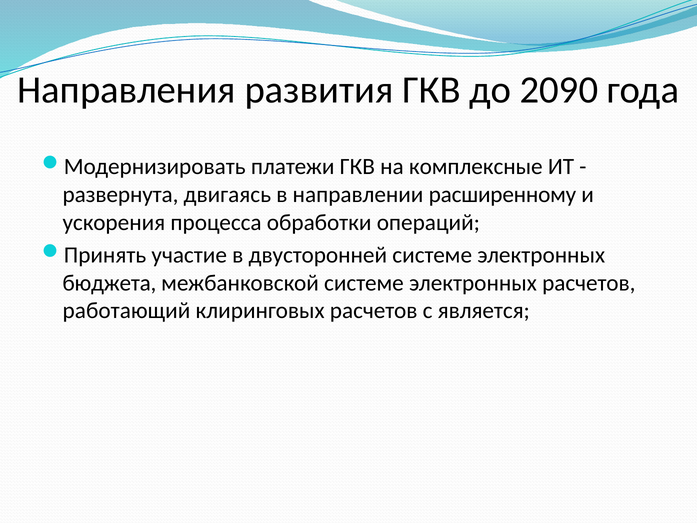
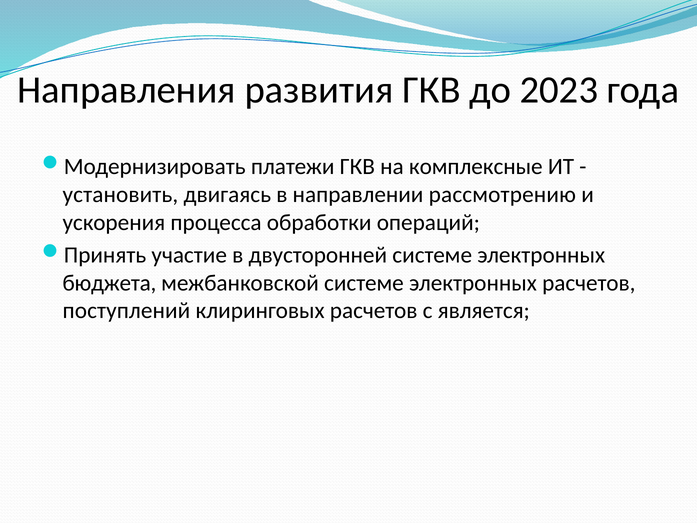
2090: 2090 -> 2023 (559, 90)
развернута: развернута -> установить (120, 194)
расширенному: расширенному -> рассмотрению (502, 194)
работающий: работающий -> поступлений (126, 311)
